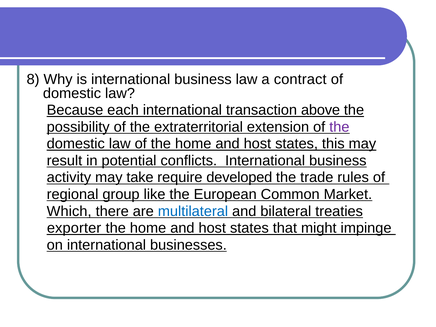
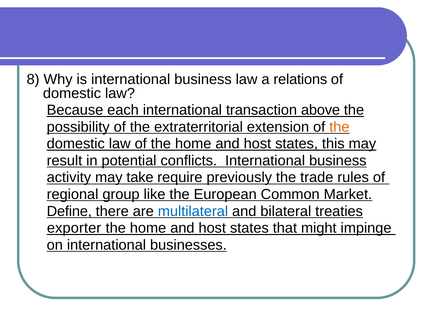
contract: contract -> relations (300, 79)
the colour: purple -> orange (339, 127)
developed: developed -> previously (239, 178)
Which: Which -> Define (69, 211)
